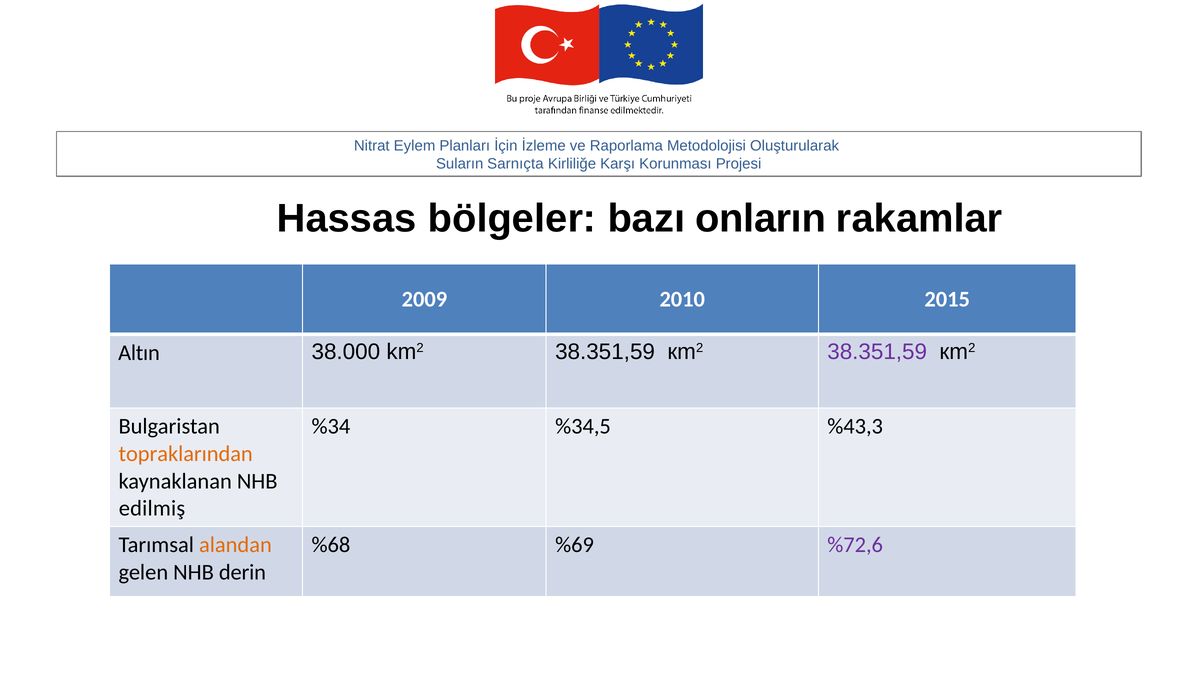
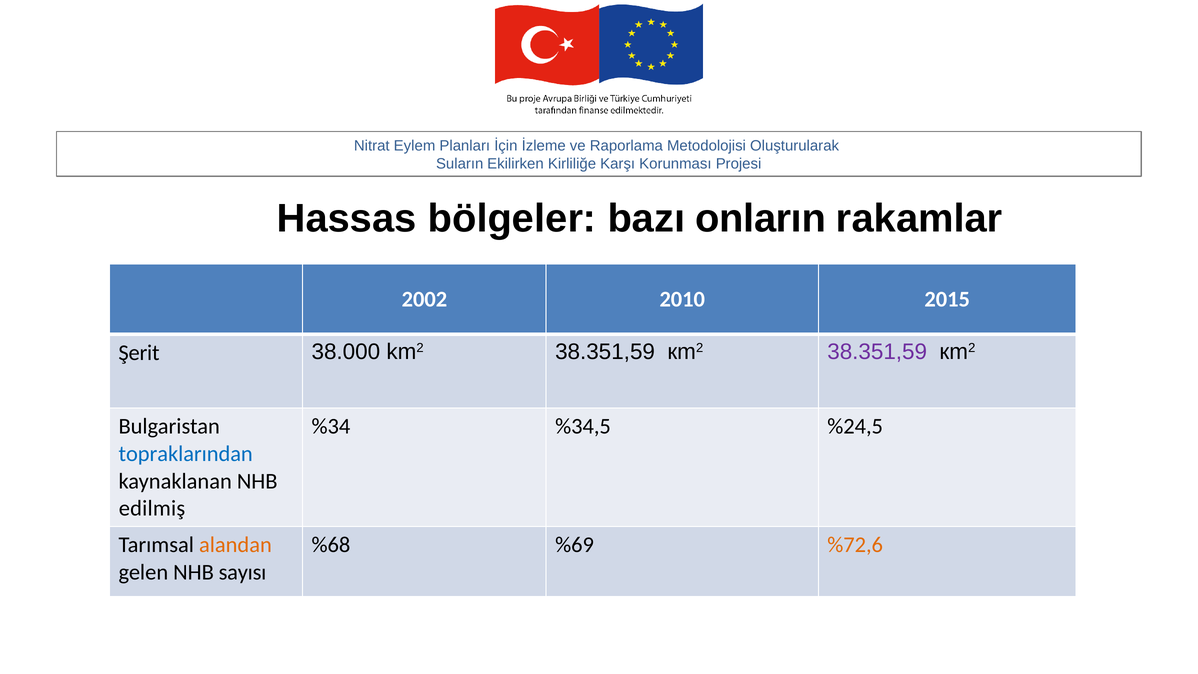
Sarnıçta: Sarnıçta -> Ekilirken (515, 164)
2009: 2009 -> 2002 (424, 299)
Altın: Altın -> Şerit (139, 353)
%43,3: %43,3 -> %24,5 (855, 426)
topraklarından colour: orange -> blue (186, 454)
%72,6 colour: purple -> orange (855, 545)
derin: derin -> sayısı (243, 572)
